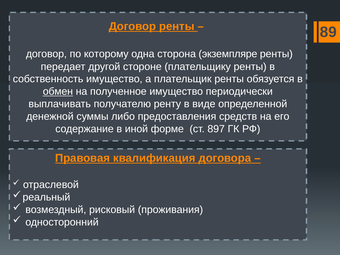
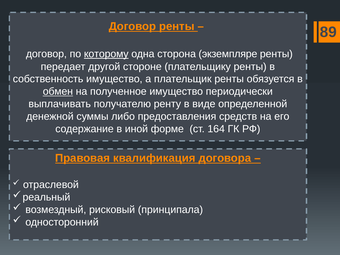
которому underline: none -> present (106, 54)
897: 897 -> 164 (216, 129)
проживания: проживания -> принципала (170, 210)
